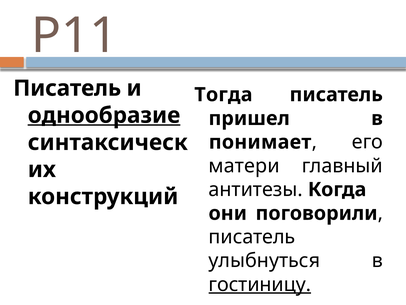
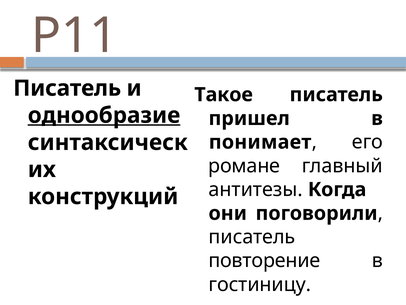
Тогда: Тогда -> Такое (224, 95)
матери: матери -> романе (244, 166)
улыбнуться: улыбнуться -> повторение (264, 260)
гостиницу underline: present -> none (260, 284)
